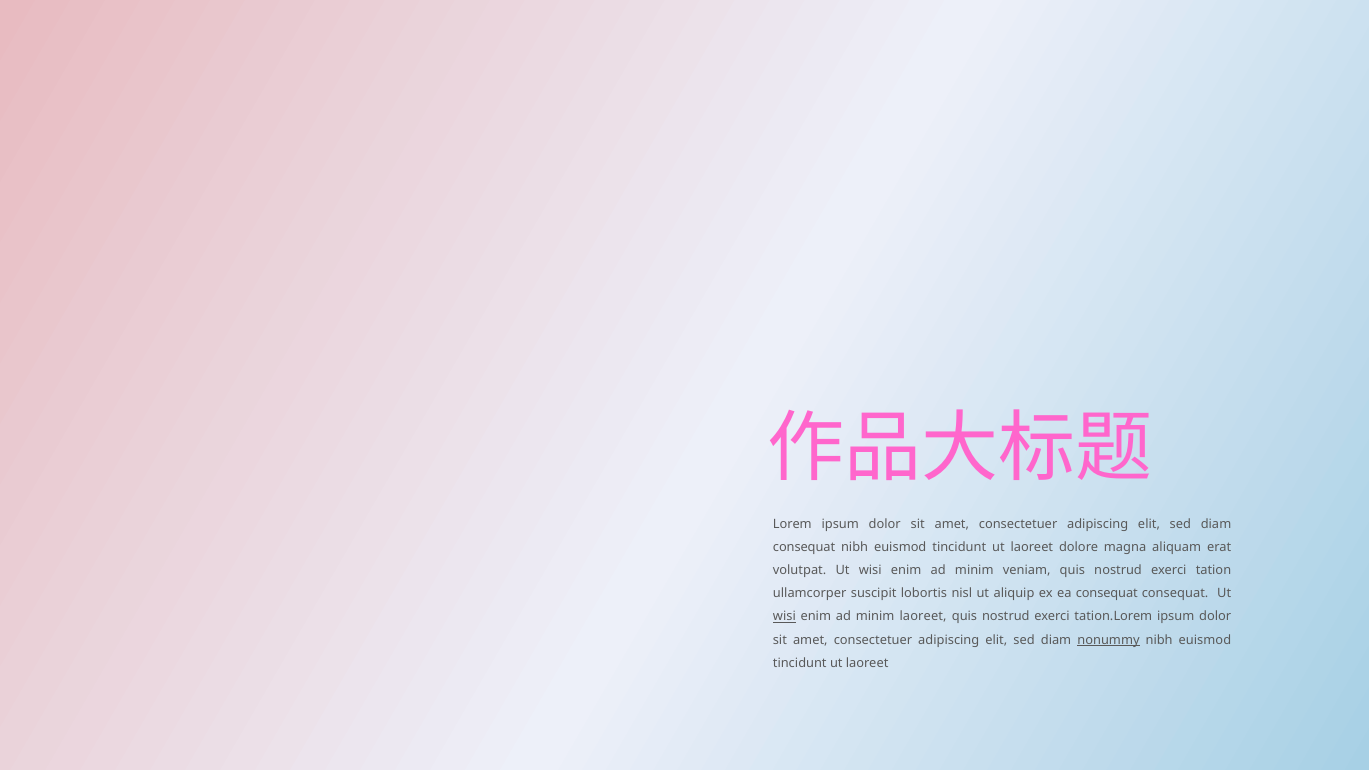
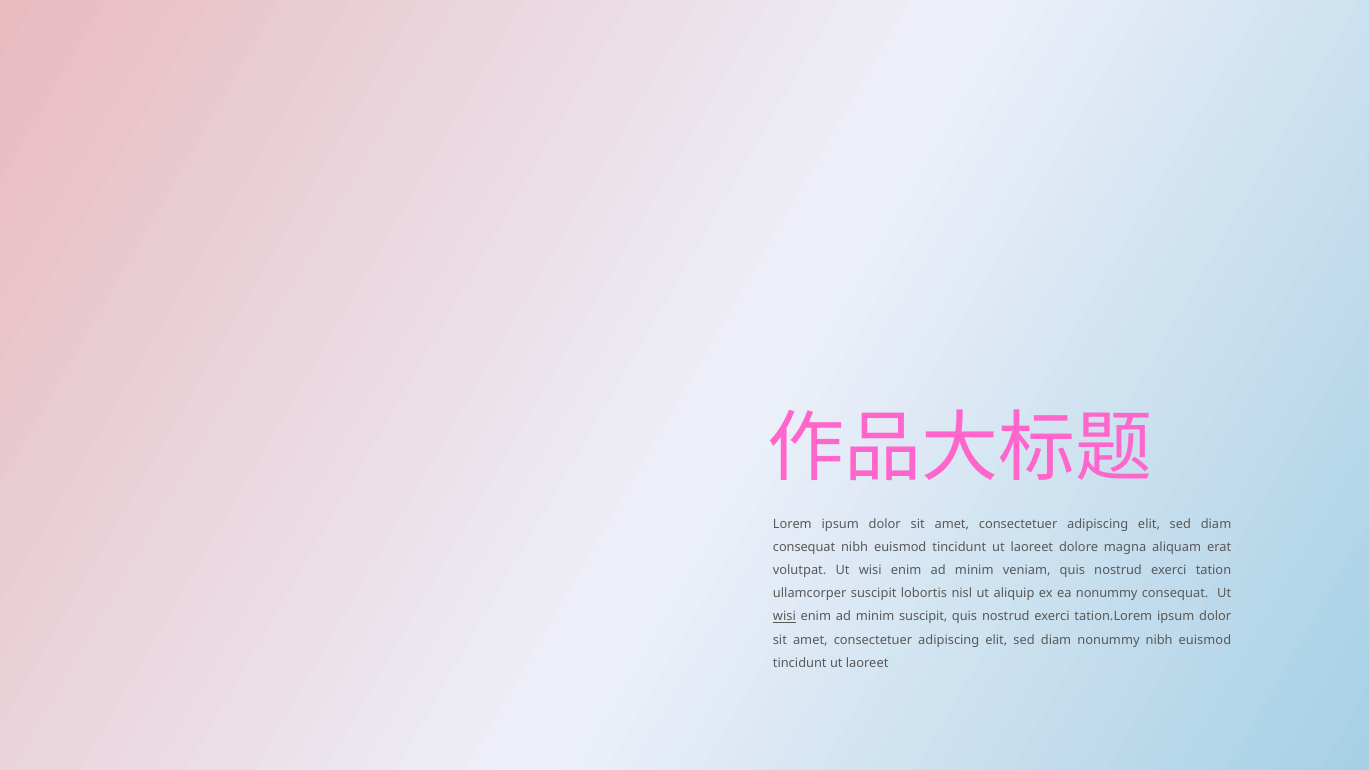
ea consequat: consequat -> nonummy (1107, 593)
minim laoreet: laoreet -> suscipit (923, 617)
nonummy underline: present -> none (1108, 640)
